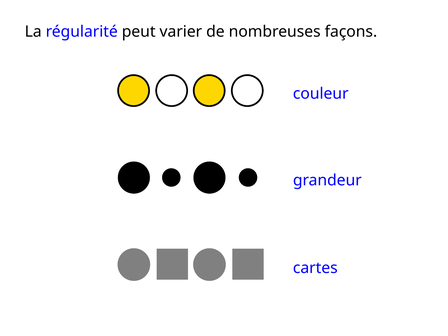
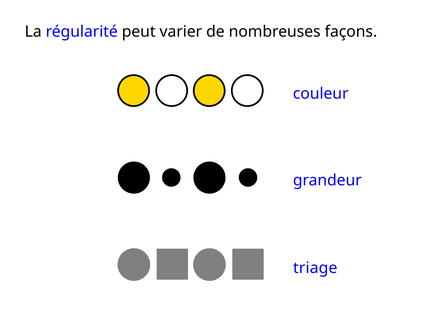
cartes: cartes -> triage (315, 268)
